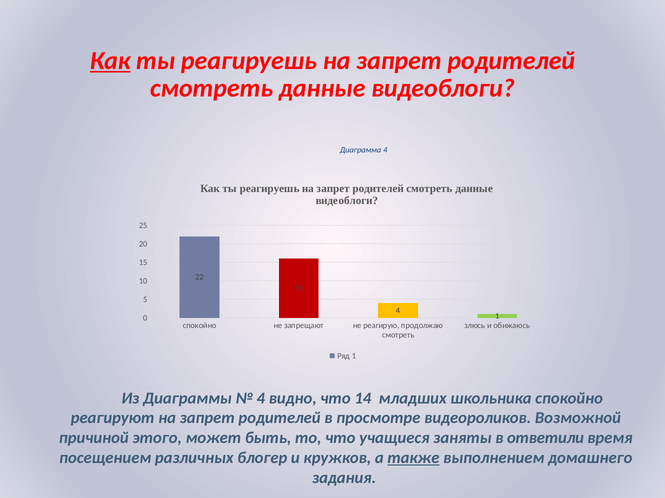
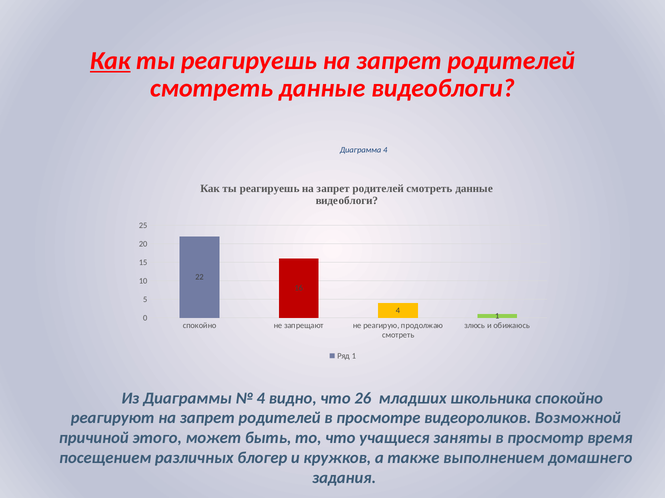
14: 14 -> 26 (363, 399)
ответили: ответили -> просмотр (545, 439)
также underline: present -> none (413, 459)
